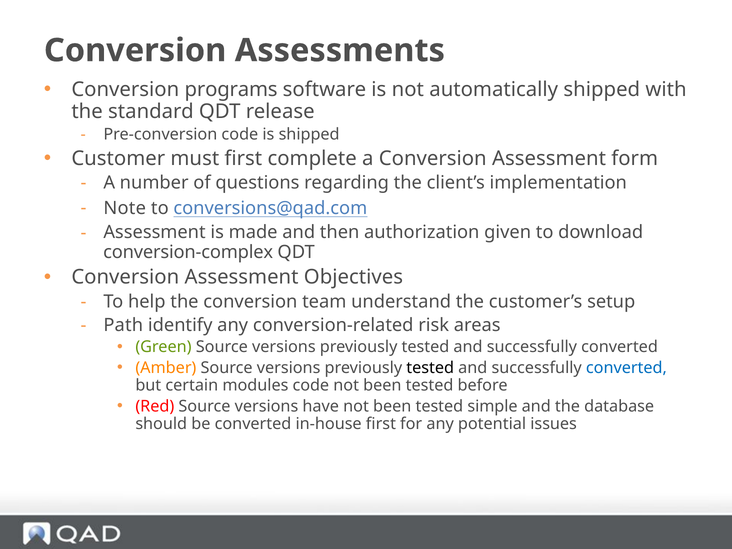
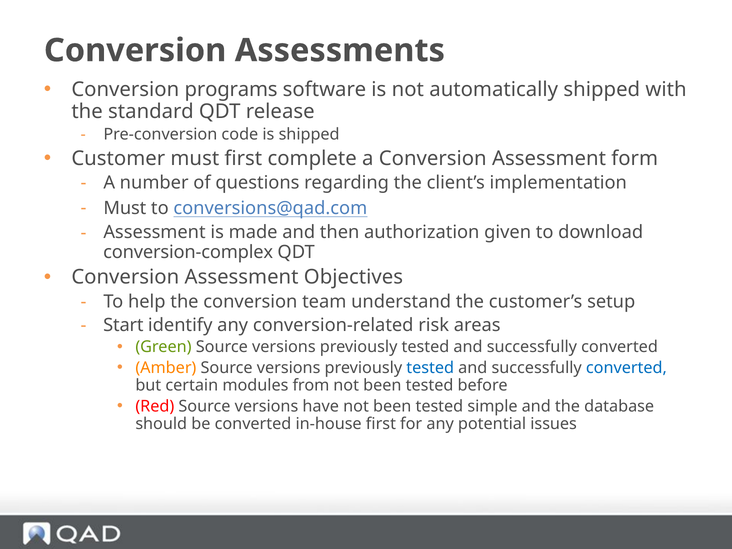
Note: Note -> Must (125, 208)
Path: Path -> Start (123, 325)
tested colour: black -> blue (430, 368)
modules code: code -> from (311, 385)
